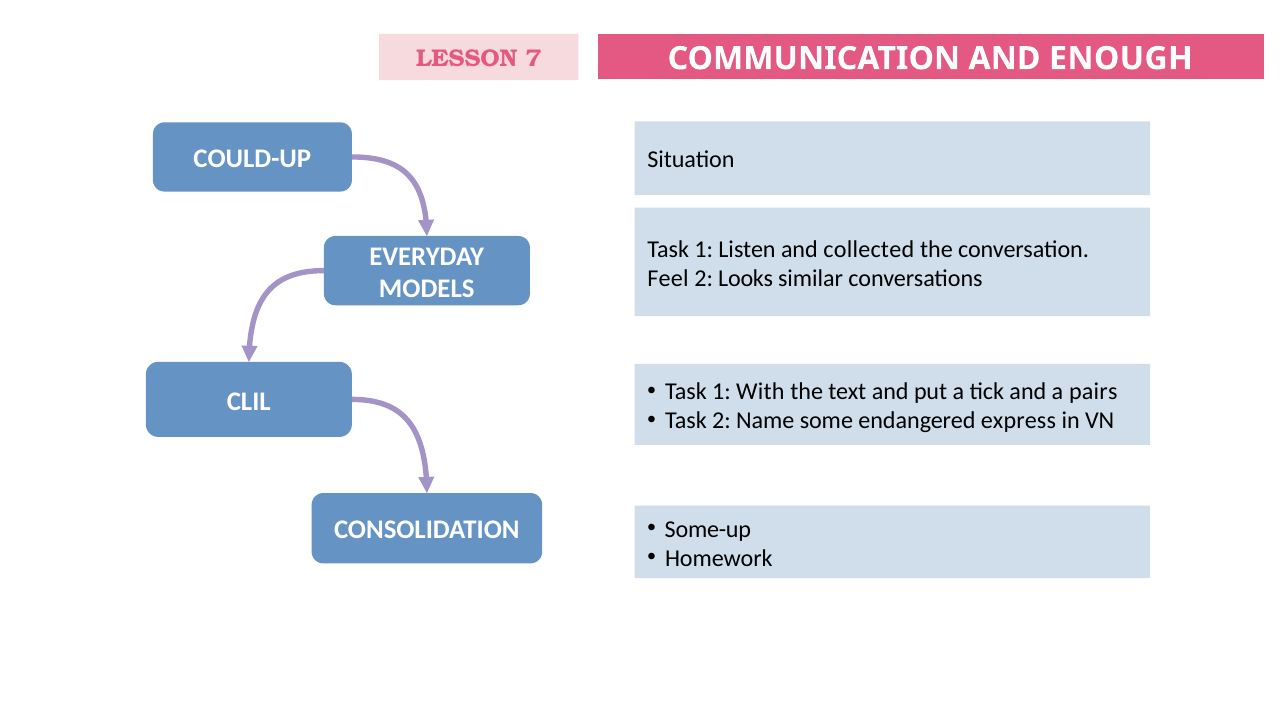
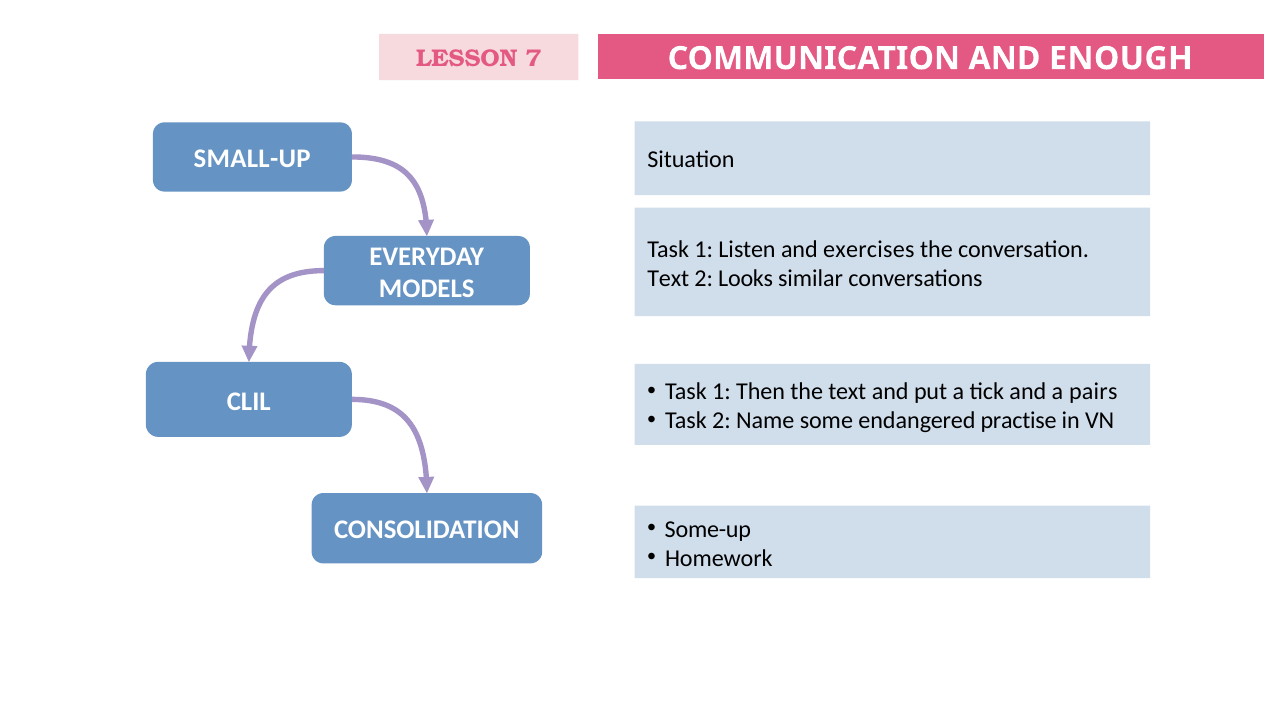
COULD-UP: COULD-UP -> SMALL-UP (252, 159)
collected: collected -> exercises (869, 249)
Feel: Feel -> Text (668, 278)
With: With -> Then (761, 391)
express: express -> practise (1019, 420)
